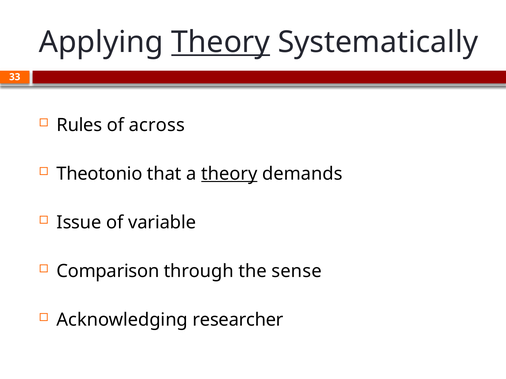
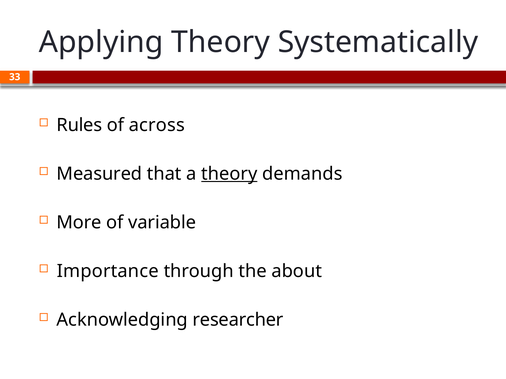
Theory underline: present -> none (221, 42)
Theotonio: Theotonio -> Measured (99, 174)
Issue: Issue -> More (79, 223)
Comparison: Comparison -> Importance (108, 271)
sense: sense -> about (297, 271)
